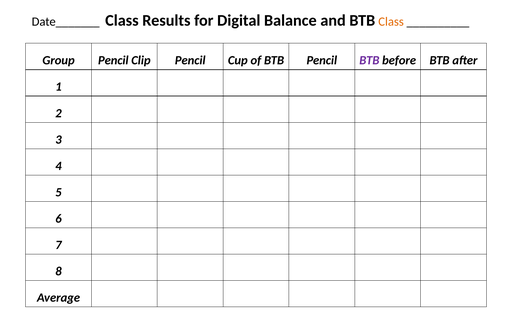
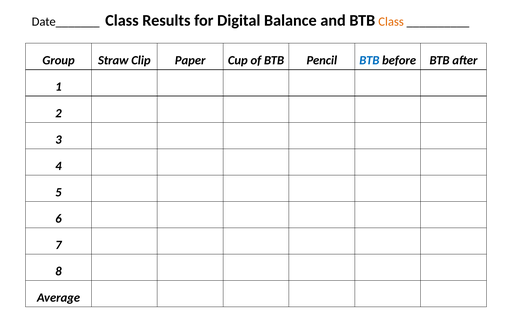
Group Pencil: Pencil -> Straw (113, 60)
Clip Pencil: Pencil -> Paper (190, 60)
BTB colour: purple -> blue (369, 60)
